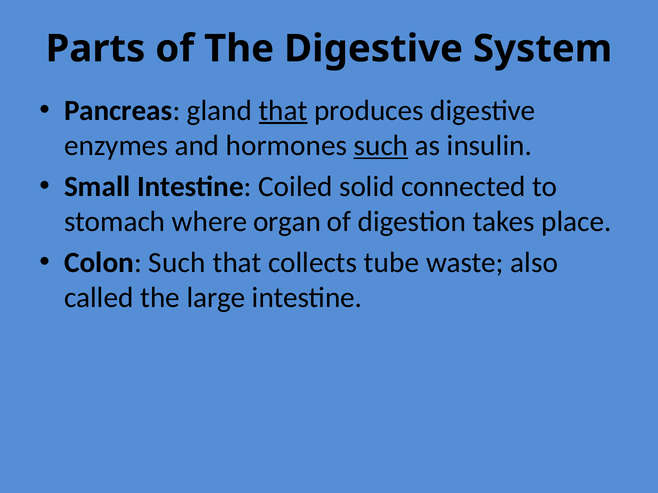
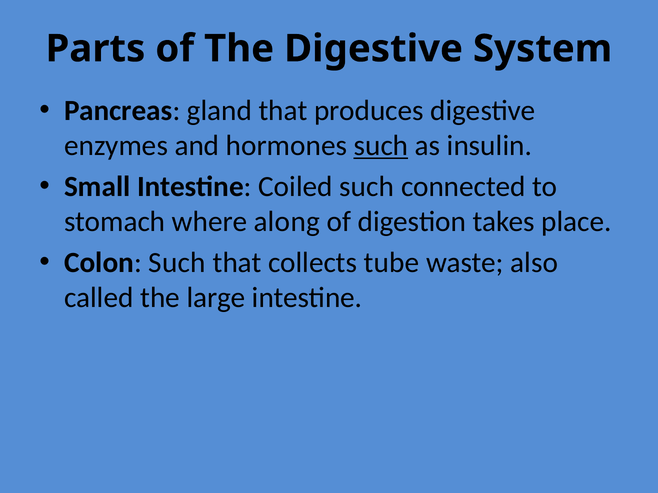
that underline: present -> none (283, 111)
Coiled solid: solid -> such (367, 187)
organ: organ -> along (287, 222)
